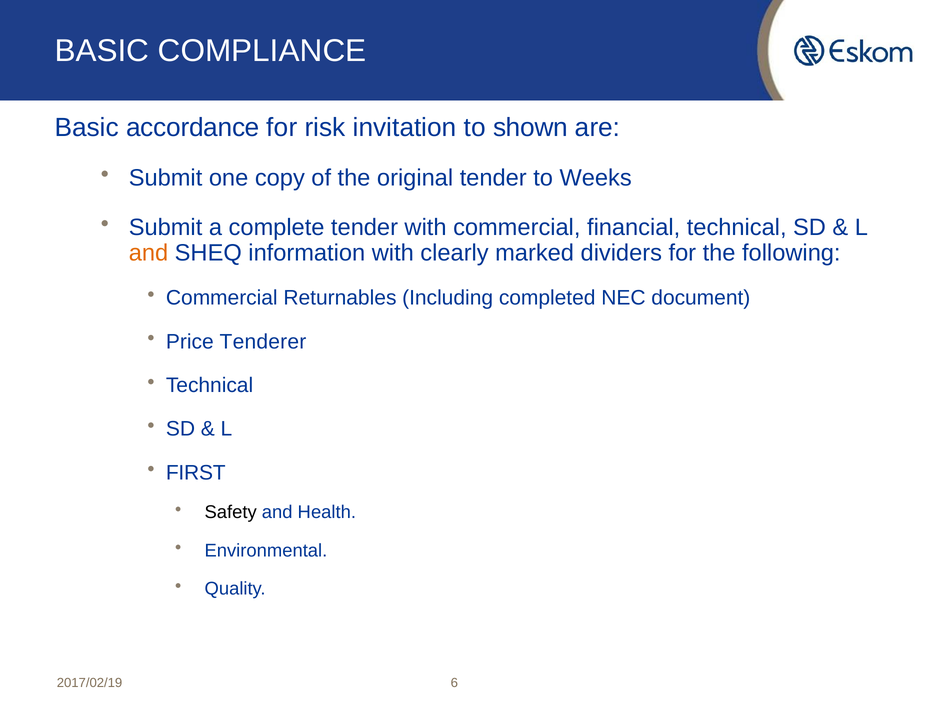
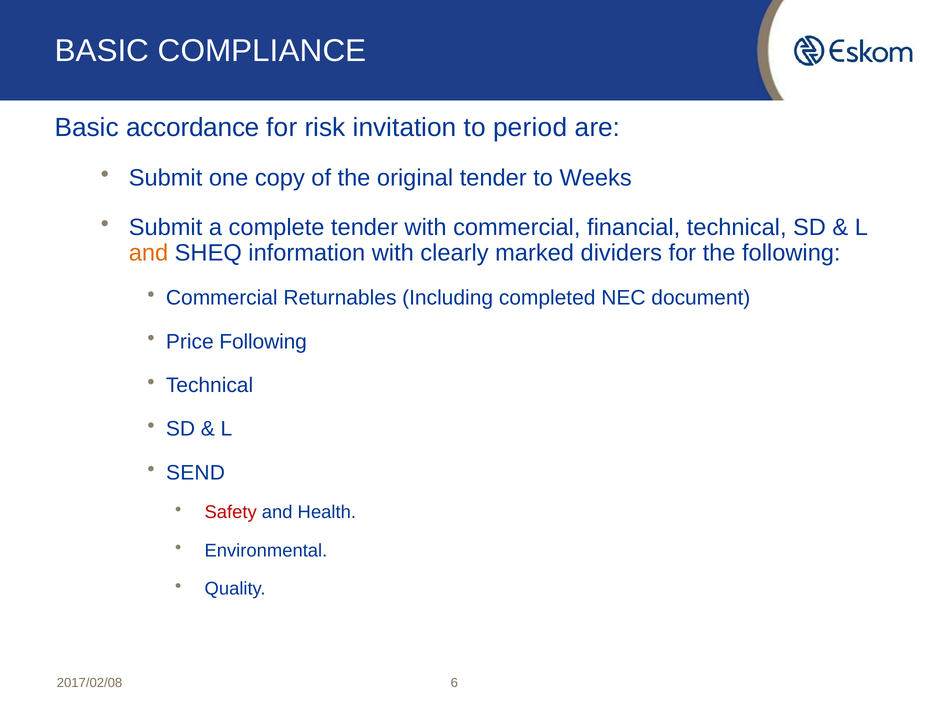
shown: shown -> period (530, 128)
Price Tenderer: Tenderer -> Following (263, 342)
FIRST: FIRST -> SEND (196, 473)
Safety colour: black -> red (231, 513)
2017/02/19: 2017/02/19 -> 2017/02/08 (90, 684)
